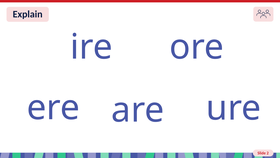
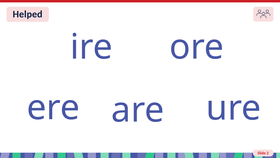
Explain: Explain -> Helped (28, 14)
